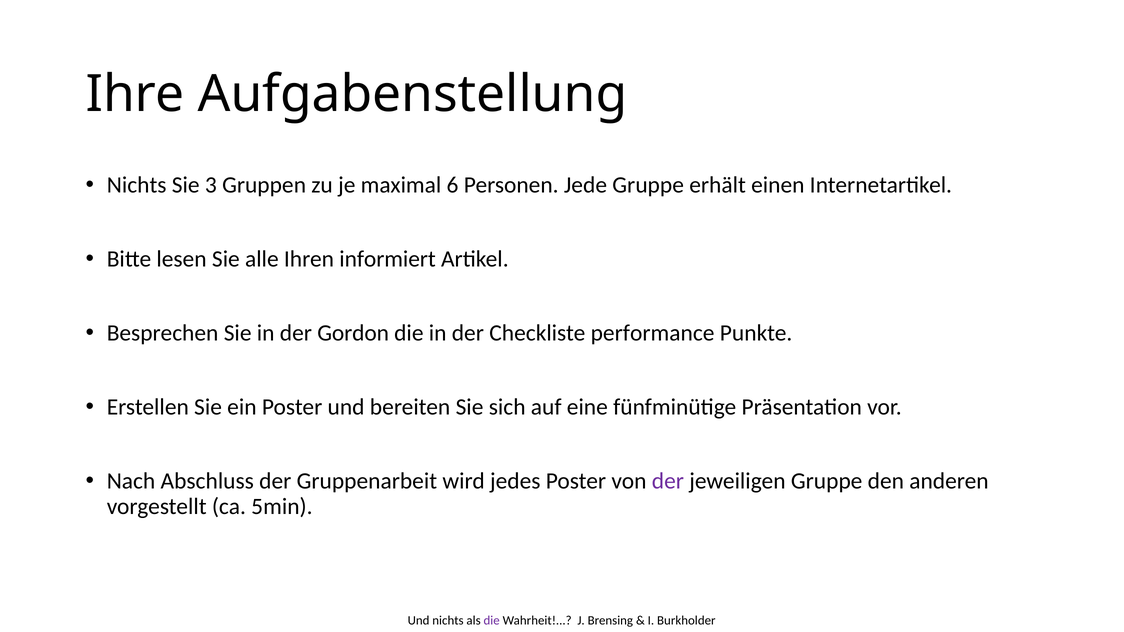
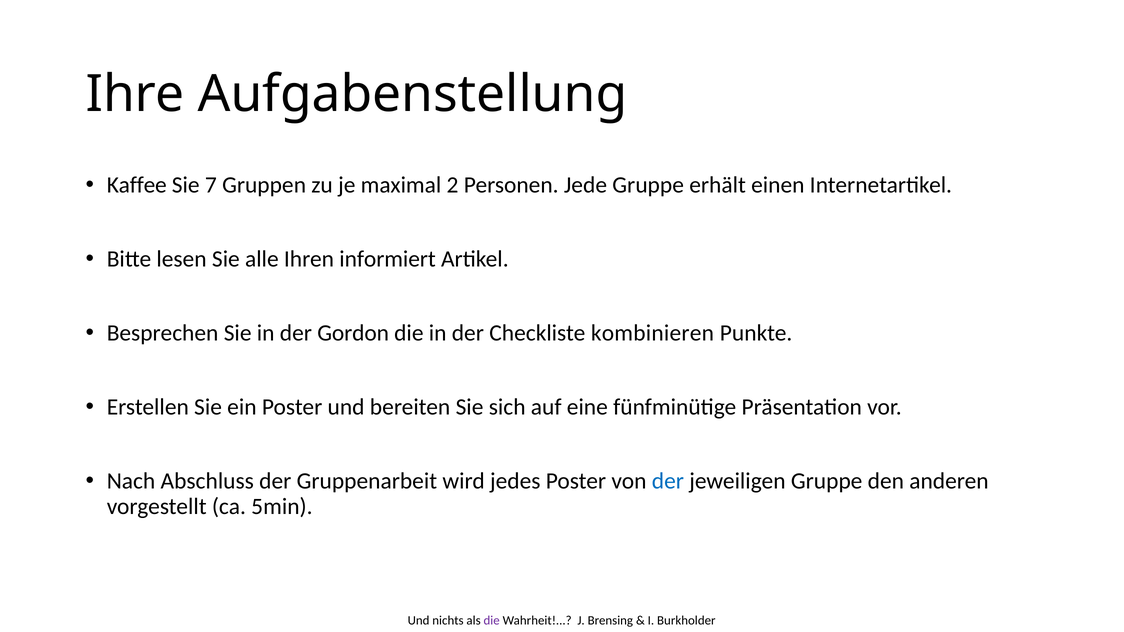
Nichts: Nichts -> Kaffee (137, 185)
3: 3 -> 7 (211, 185)
6: 6 -> 2 (453, 185)
performance: performance -> kombinieren (652, 333)
der colour: purple -> blue (668, 481)
